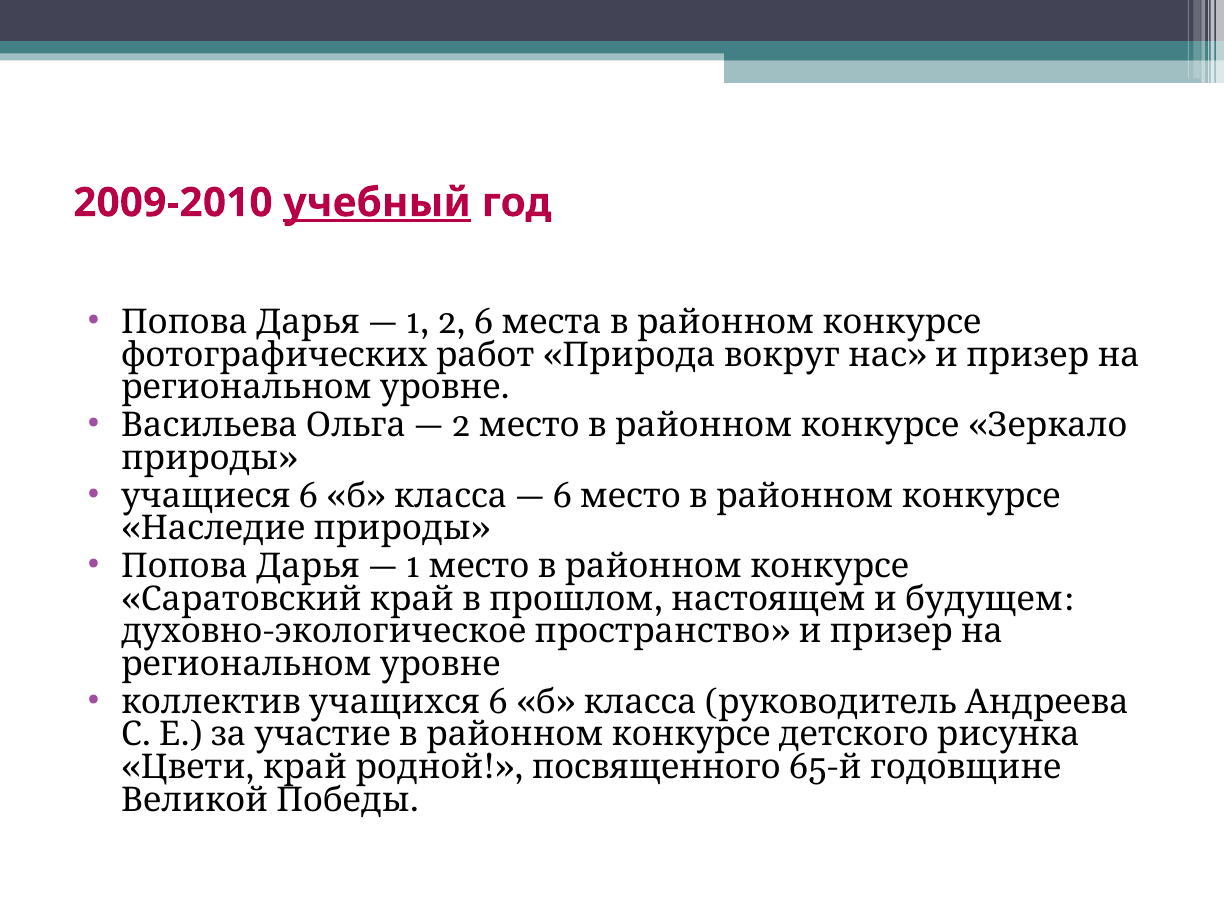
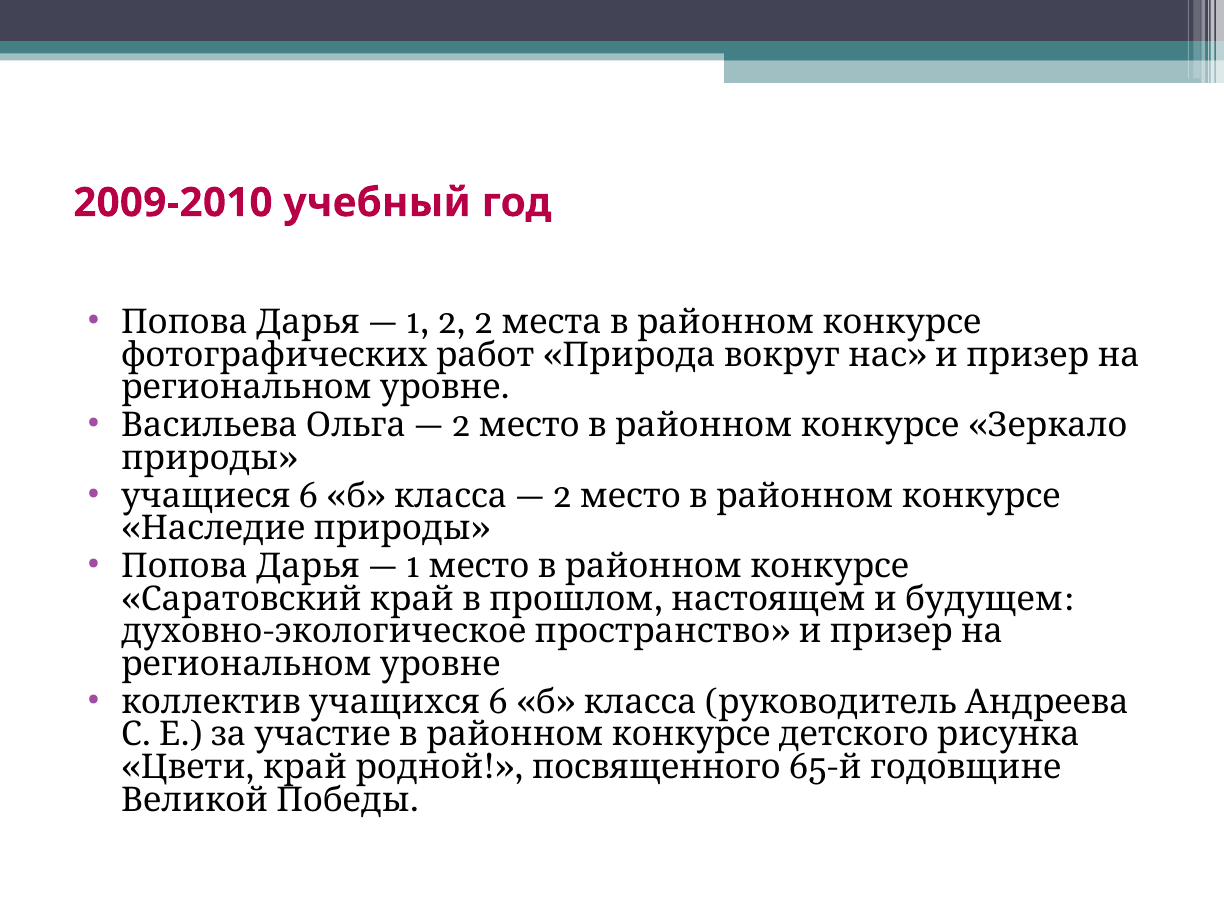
учебный underline: present -> none (377, 203)
2 6: 6 -> 2 (484, 322)
6: 6 -> 2 (562, 496)
